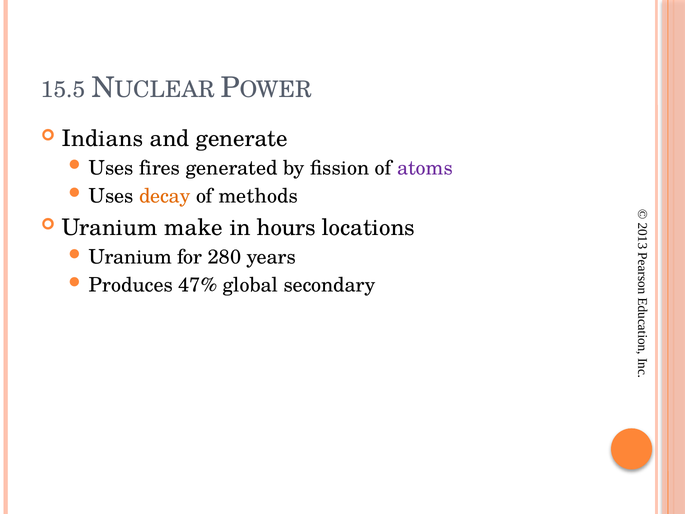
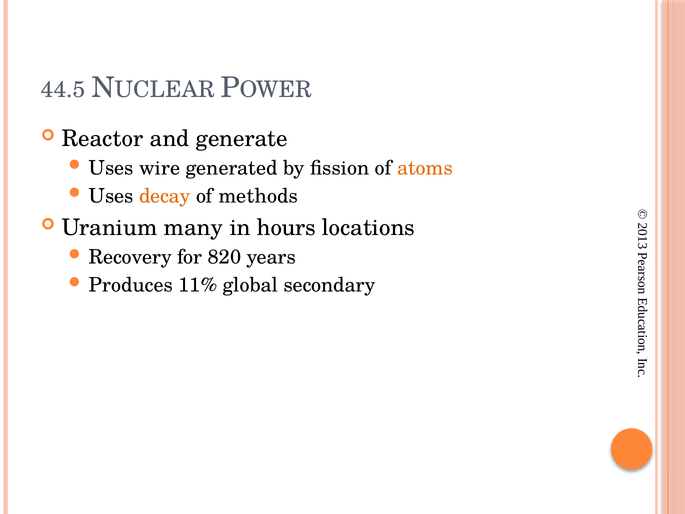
15.5: 15.5 -> 44.5 (63, 90)
Indians: Indians -> Reactor (102, 139)
fires: fires -> wire (160, 168)
atoms colour: purple -> orange (425, 168)
make: make -> many (193, 228)
Uranium: Uranium -> Recovery (130, 257)
280: 280 -> 820 (224, 257)
47%: 47% -> 11% (198, 285)
